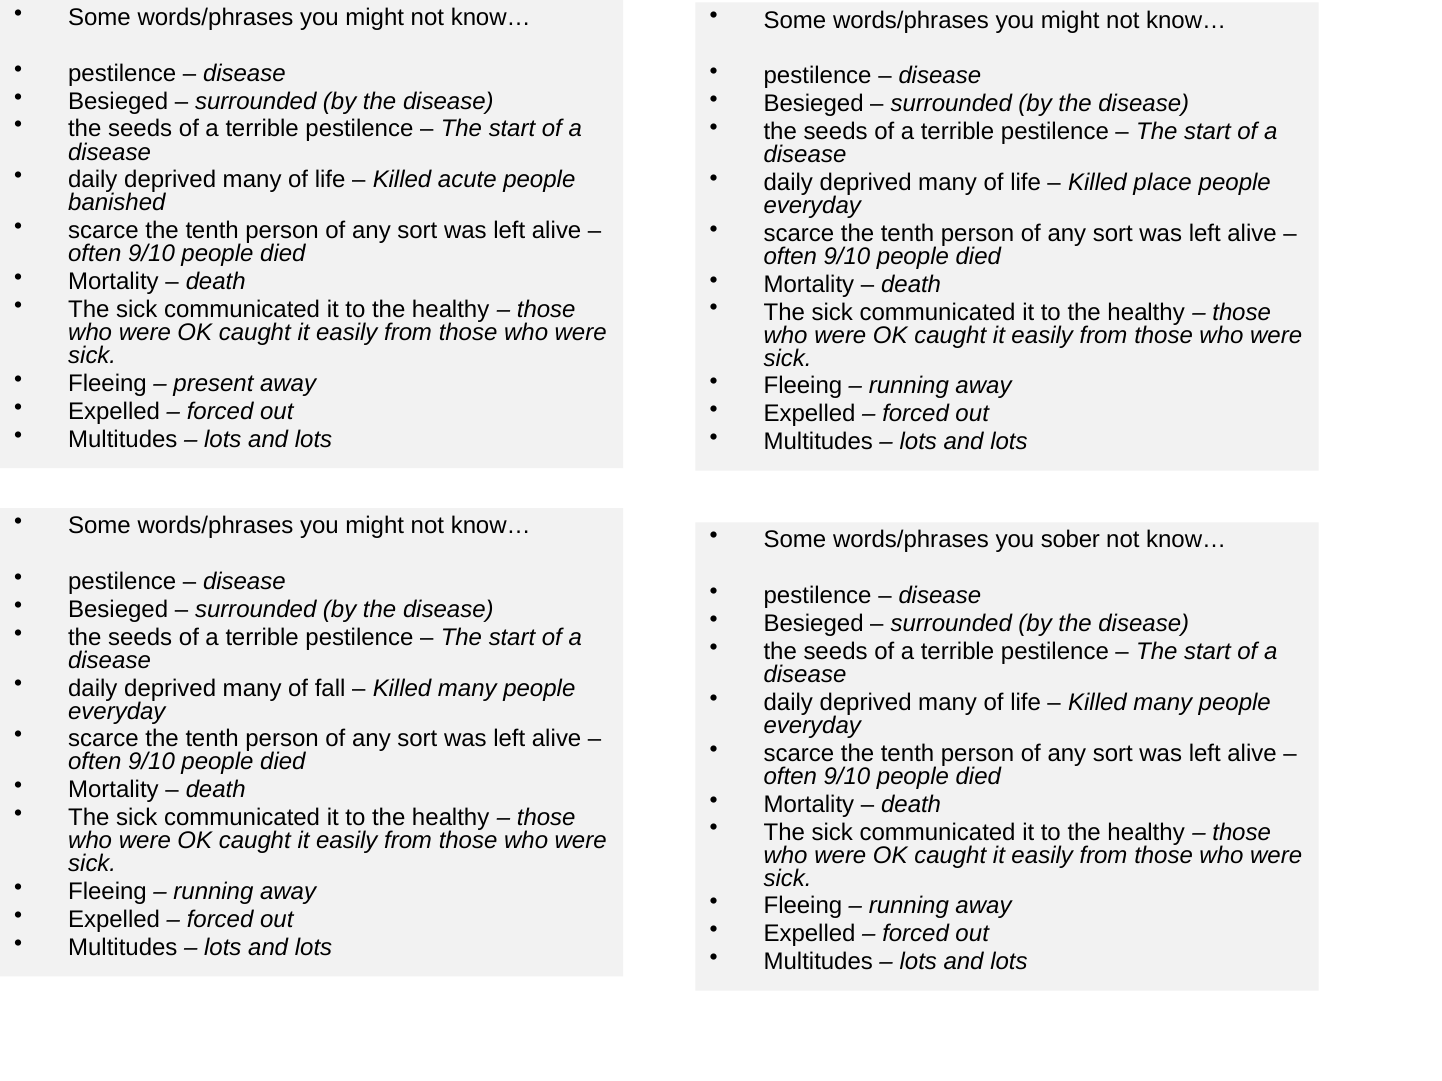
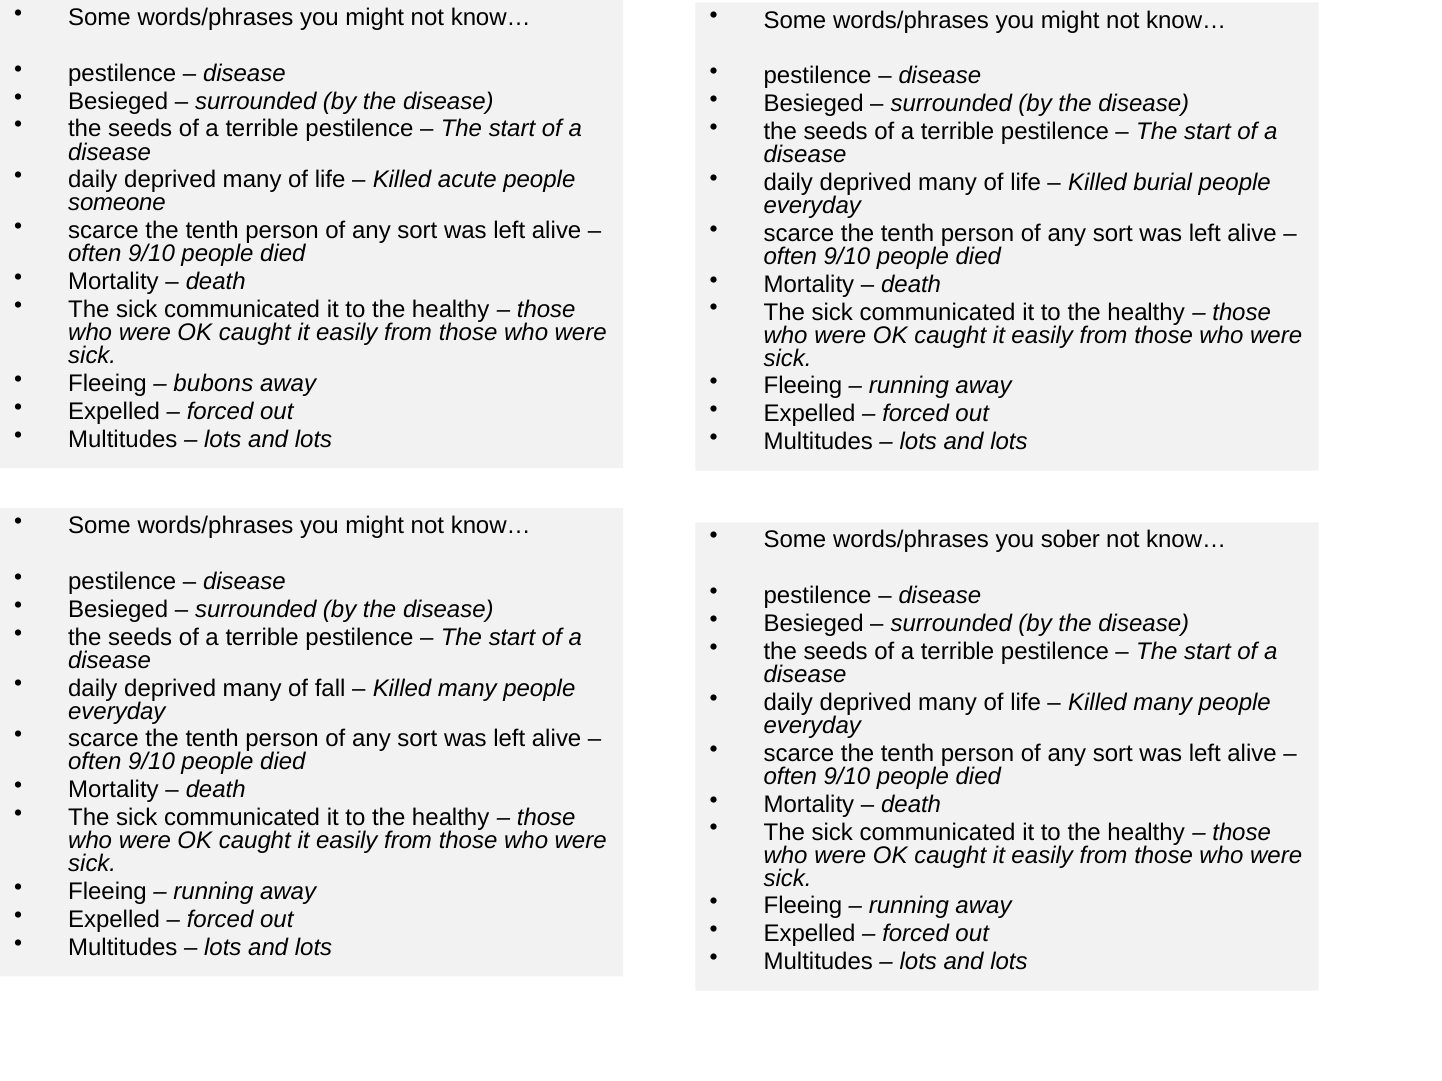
place: place -> burial (1163, 183)
banished: banished -> someone (117, 203)
present: present -> bubons (213, 384)
